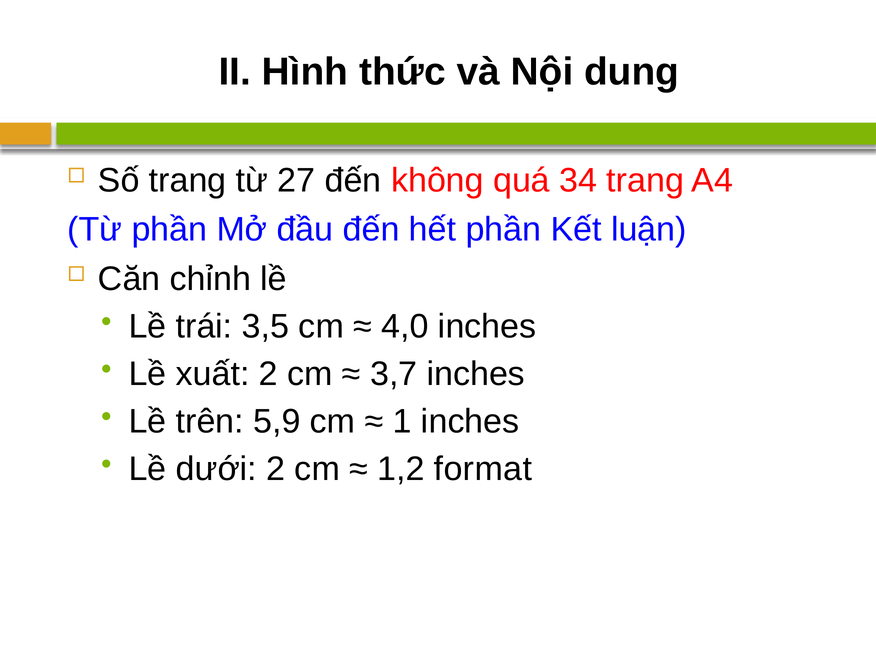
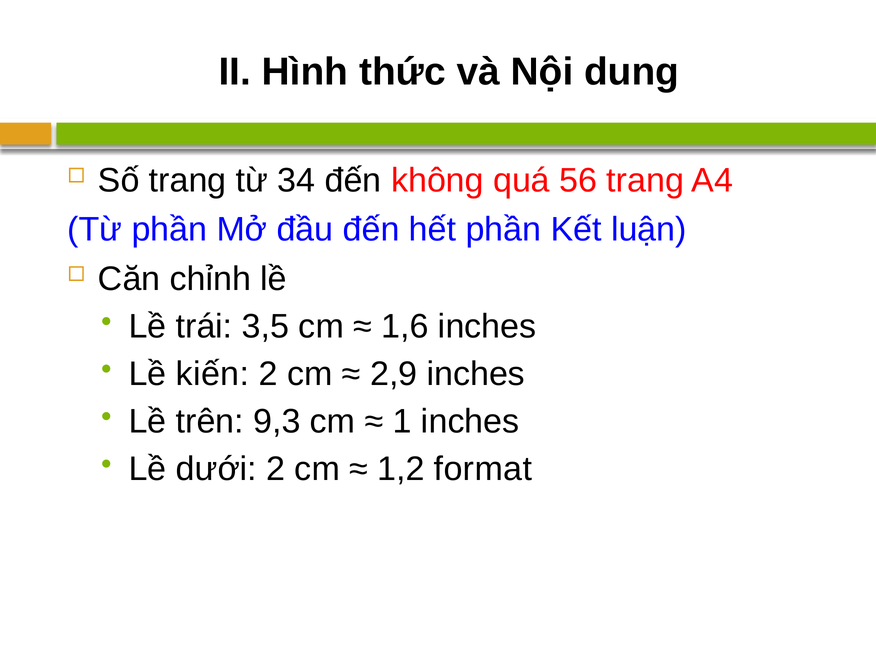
27: 27 -> 34 (296, 180)
34: 34 -> 56 (578, 180)
4,0: 4,0 -> 1,6 (405, 326)
xuất: xuất -> kiến (212, 374)
3,7: 3,7 -> 2,9 (394, 374)
5,9: 5,9 -> 9,3 (277, 421)
